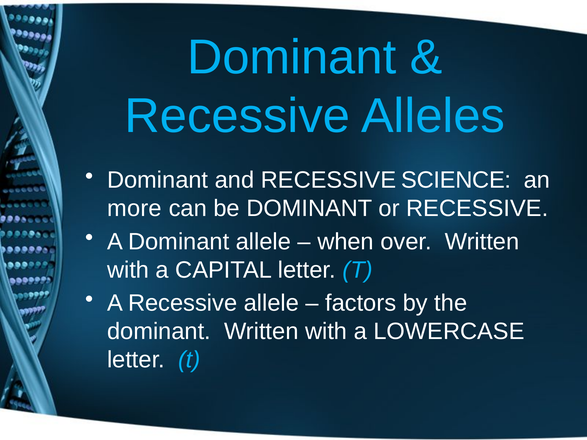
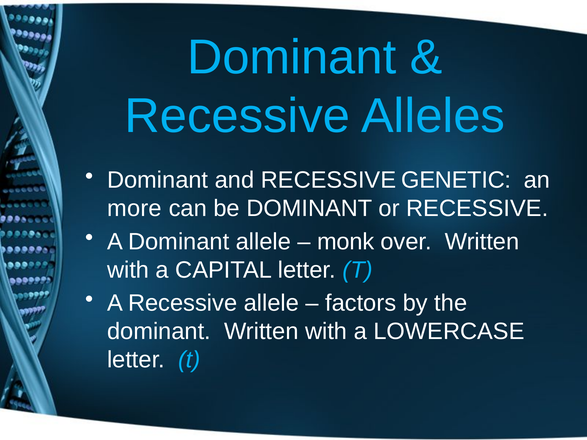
SCIENCE: SCIENCE -> GENETIC (456, 180)
when: when -> monk (346, 242)
